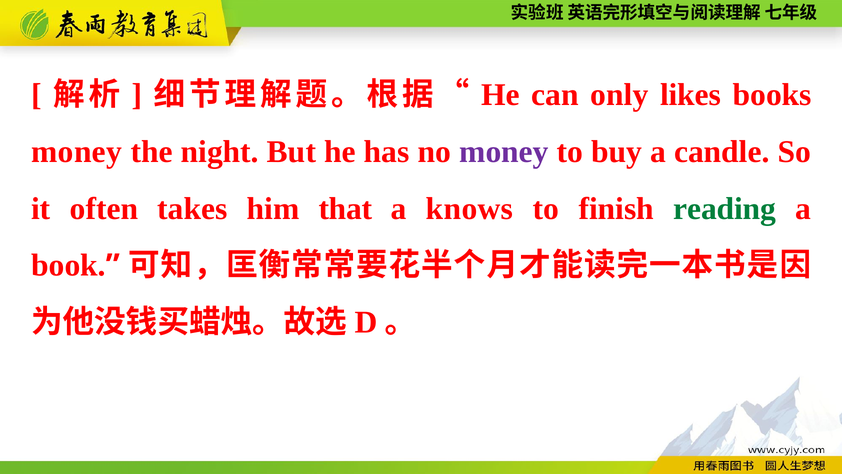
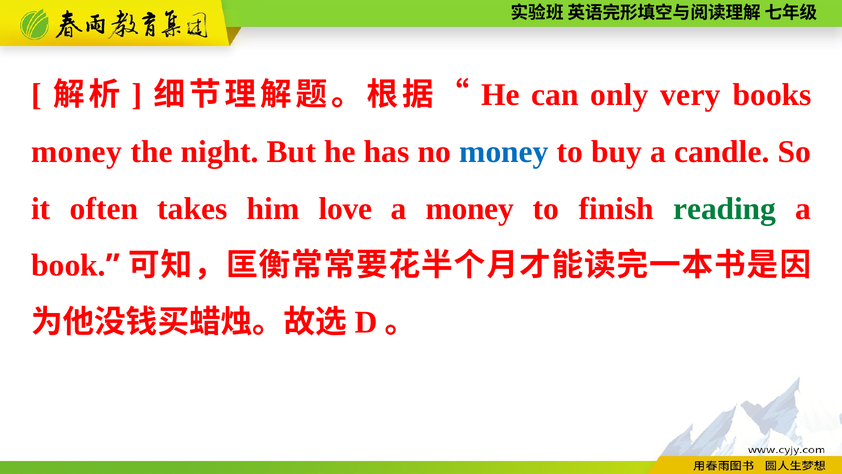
likes: likes -> very (690, 95)
money colour: purple -> blue (504, 152)
that: that -> love (345, 208)
a knows: knows -> money (470, 208)
